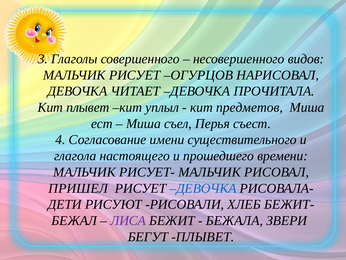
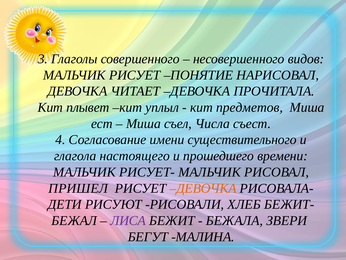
ОГУРЦОВ: ОГУРЦОВ -> ПОНЯТИЕ (198, 75)
Перья: Перья -> Числа (212, 123)
ДЕВОЧКА colour: blue -> orange (203, 188)
БЕГУТ ПЛЫВЕТ: ПЛЫВЕТ -> МАЛИНА (203, 236)
